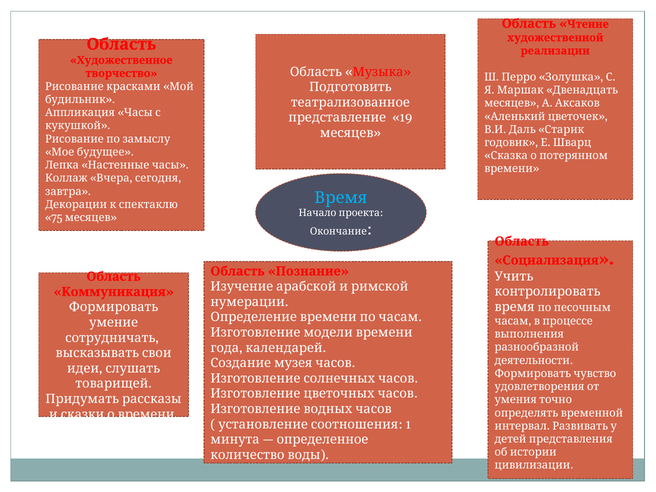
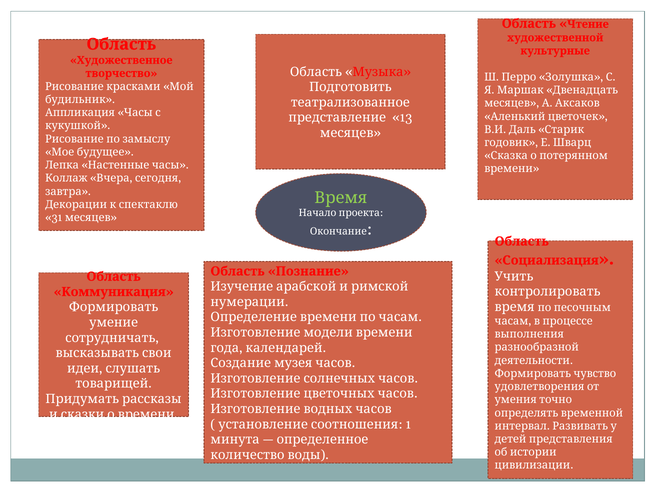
реализации: реализации -> культурные (555, 51)
19: 19 -> 13 (402, 118)
Время colour: light blue -> light green (341, 198)
75: 75 -> 31 (54, 218)
